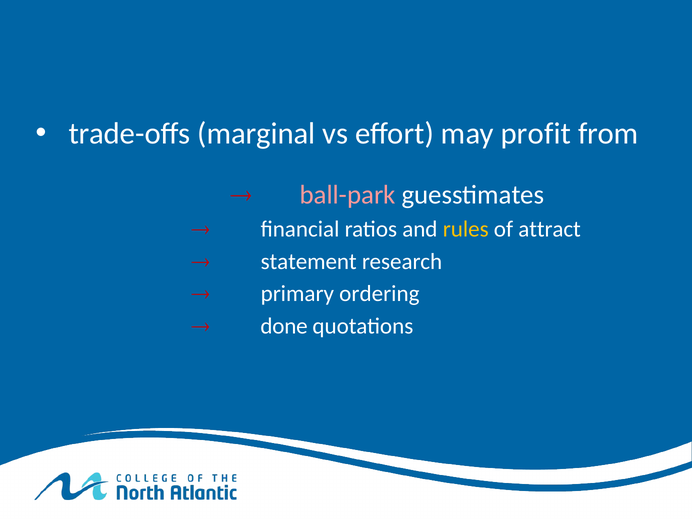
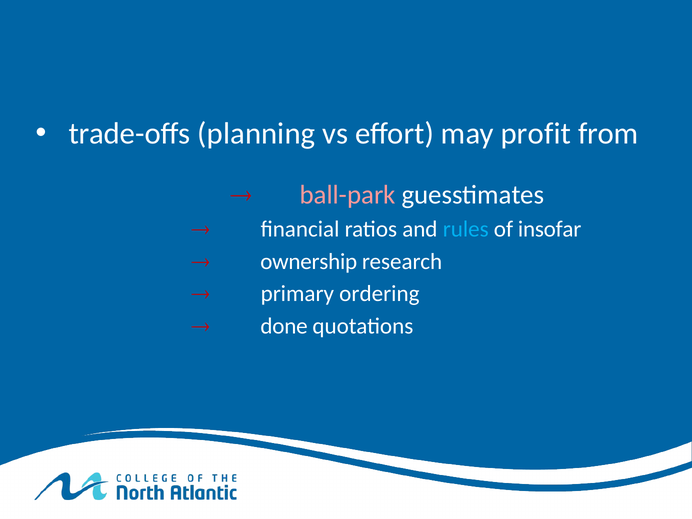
marginal: marginal -> planning (256, 134)
rules colour: yellow -> light blue (466, 229)
attract: attract -> insofar (550, 229)
statement: statement -> ownership (309, 262)
